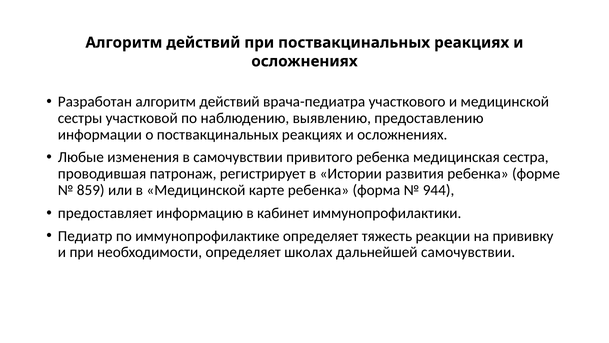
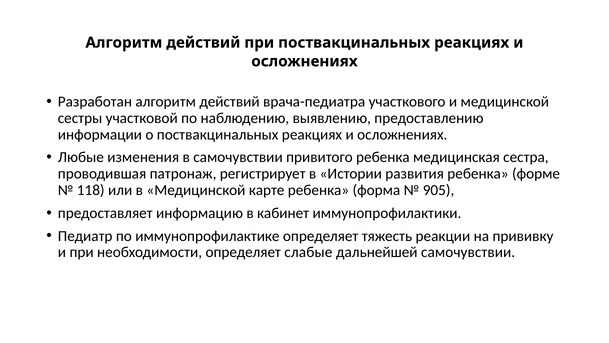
859: 859 -> 118 (91, 190)
944: 944 -> 905 (439, 190)
школах: школах -> слабые (308, 252)
